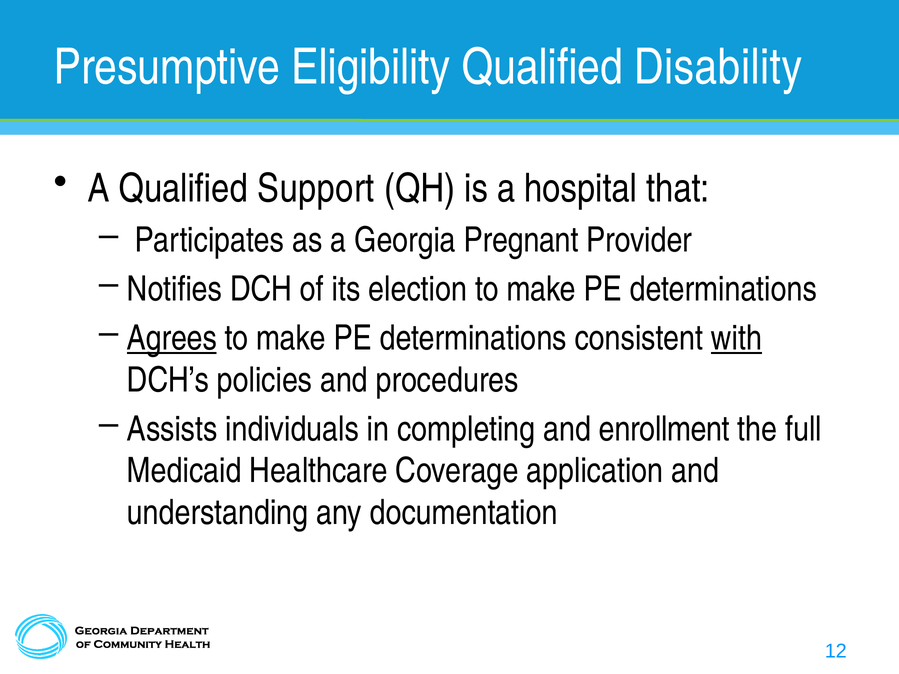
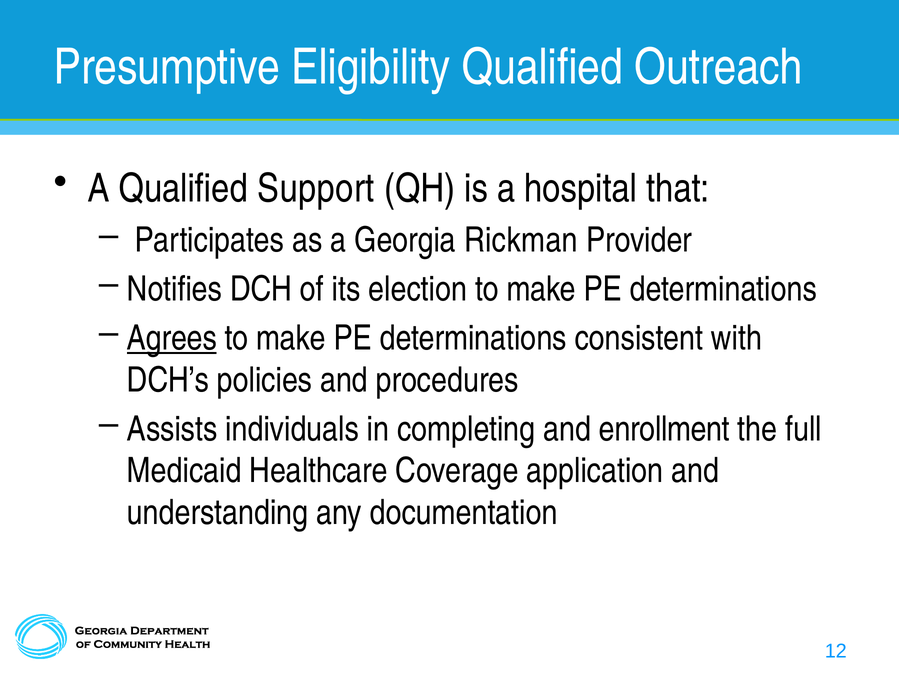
Disability: Disability -> Outreach (718, 67)
Pregnant: Pregnant -> Rickman (521, 240)
with underline: present -> none (736, 338)
